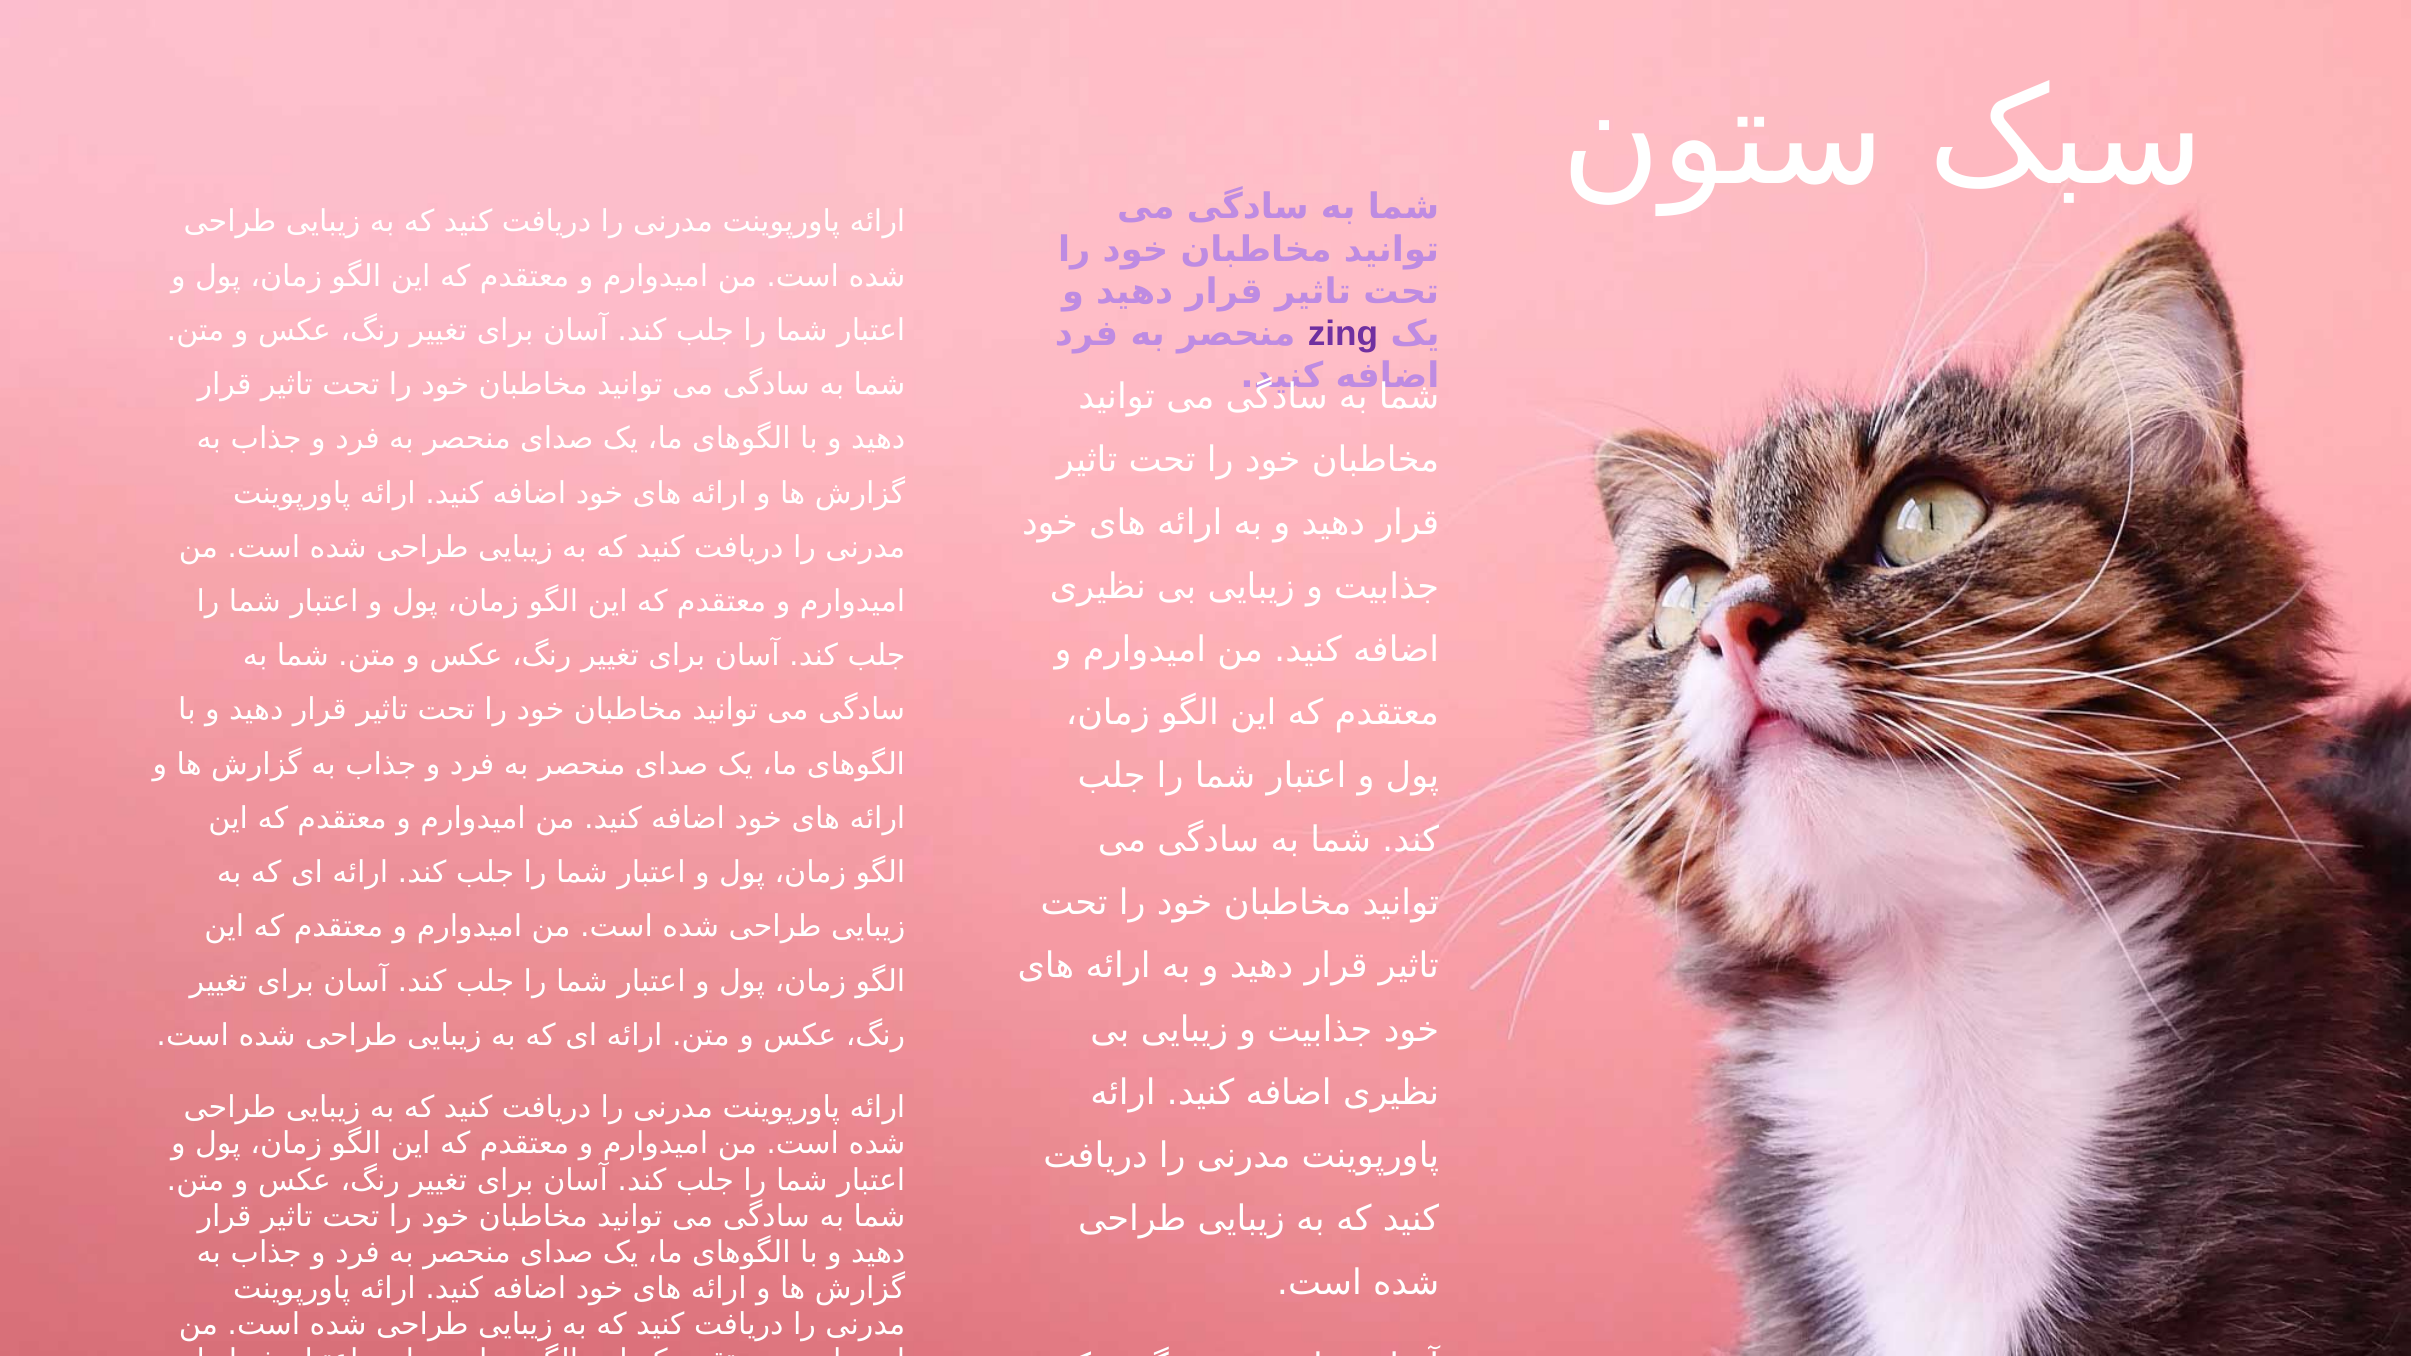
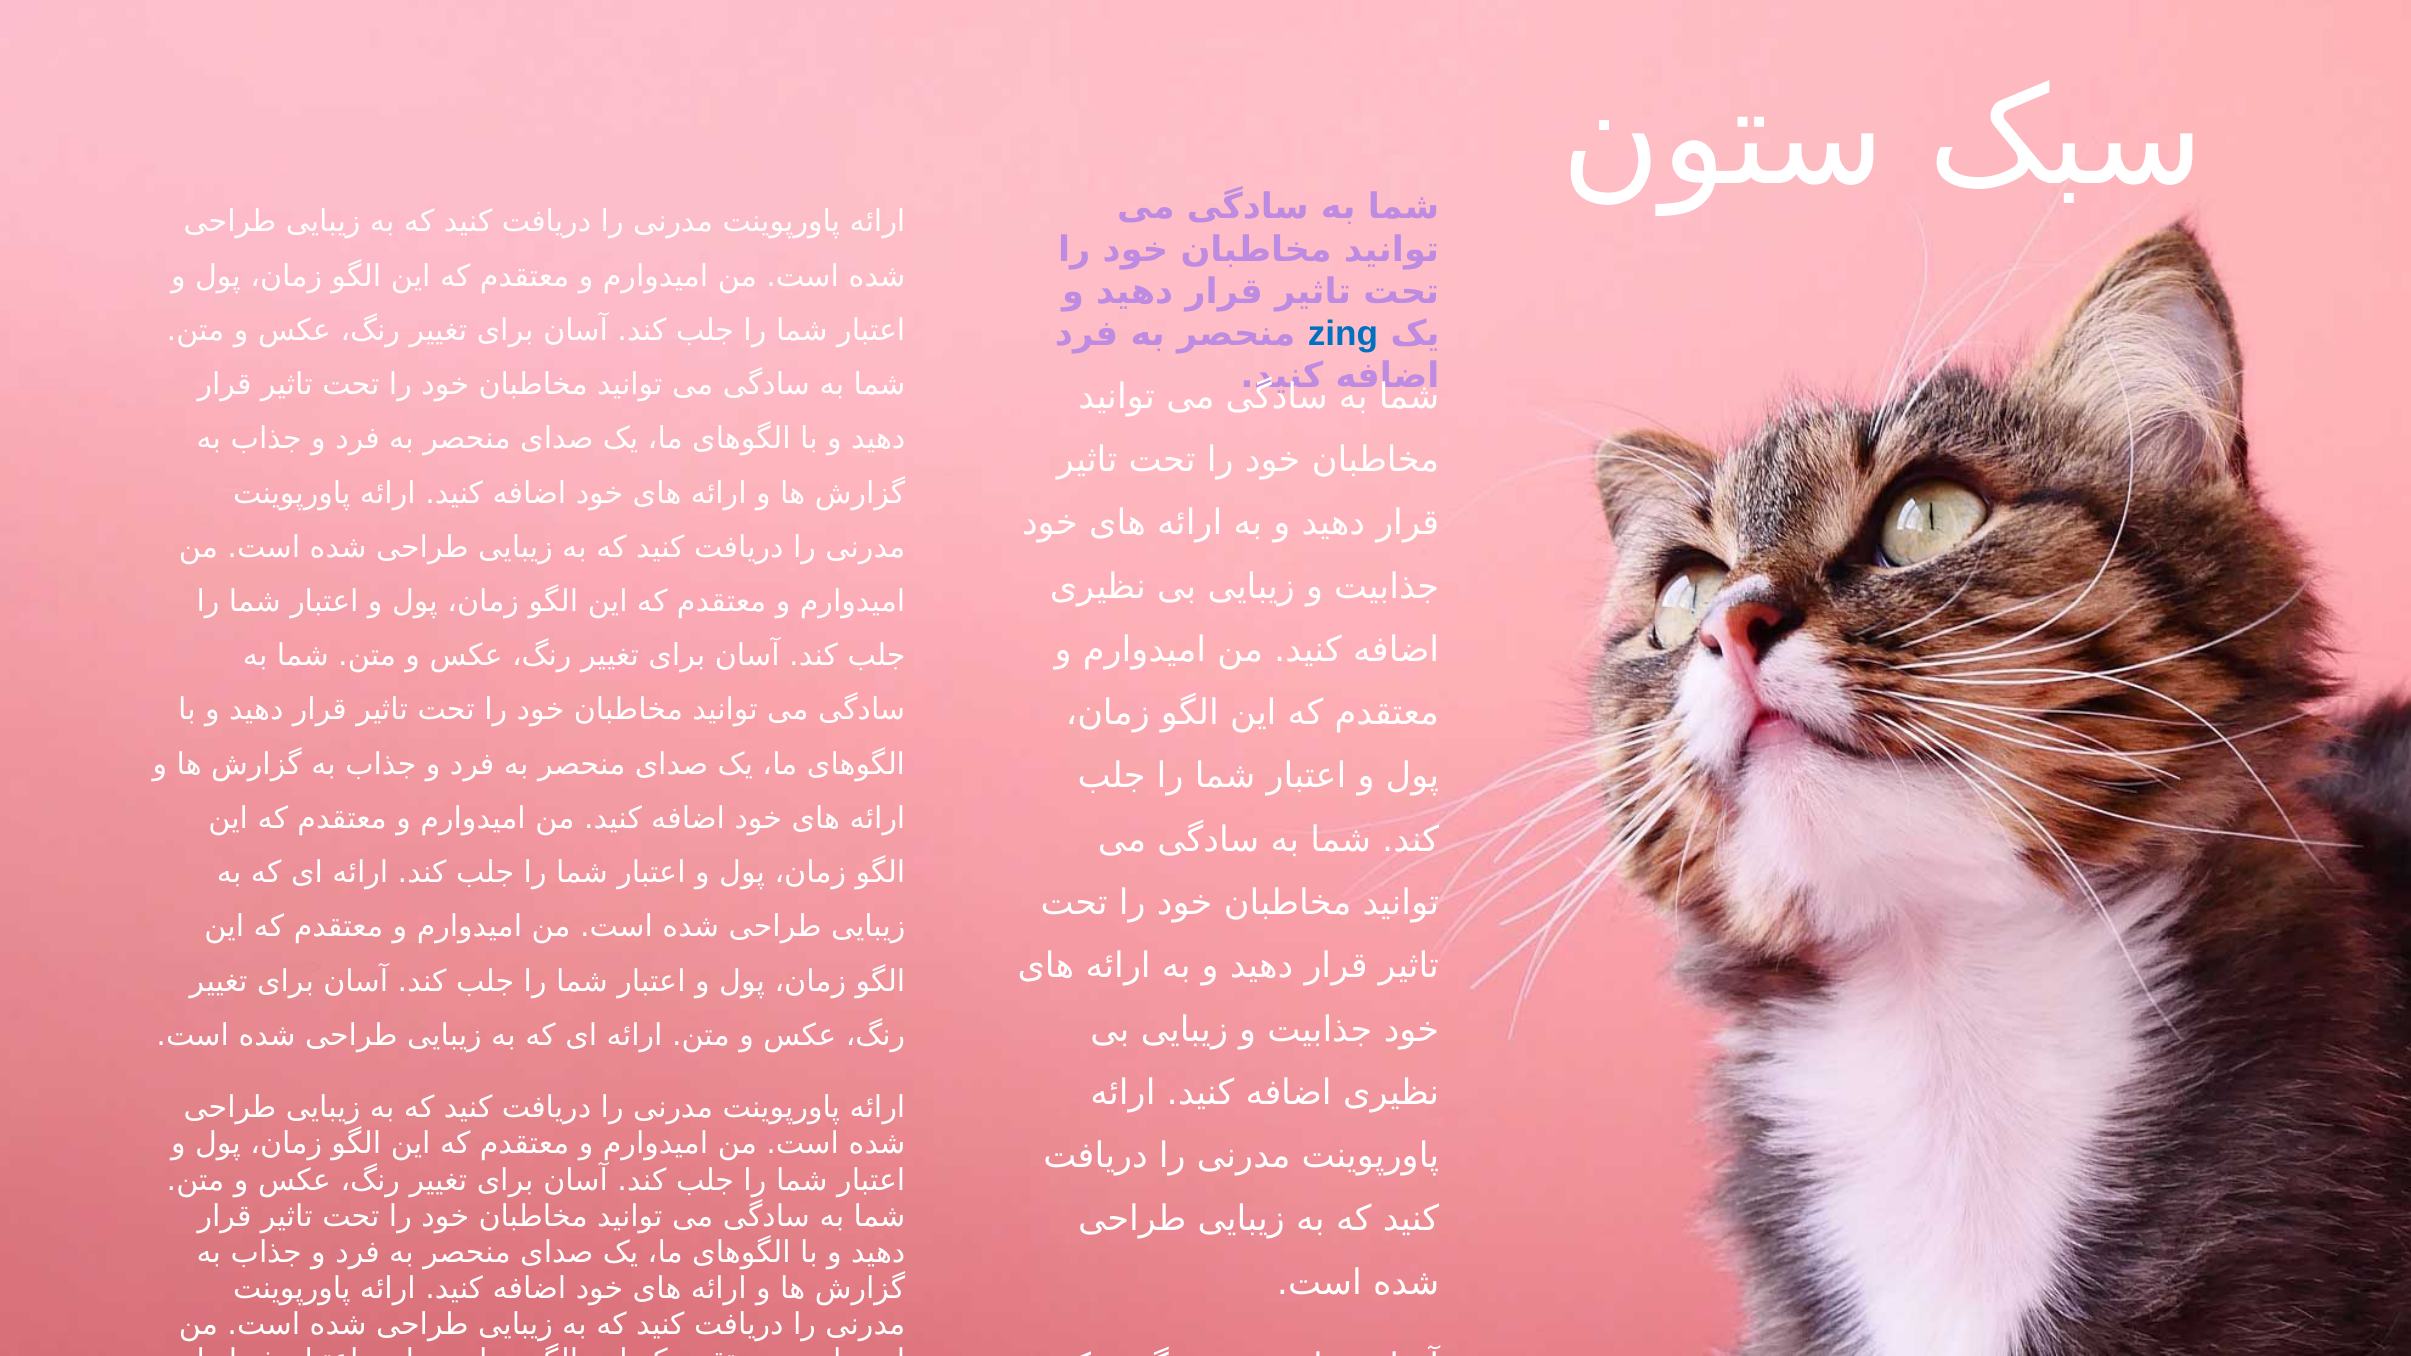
zing colour: purple -> blue (1343, 334)
